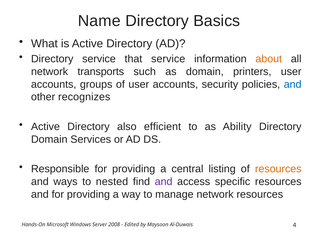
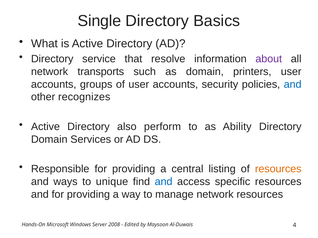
Name: Name -> Single (99, 21)
that service: service -> resolve (168, 59)
about colour: orange -> purple (269, 59)
efficient: efficient -> perform (162, 127)
nested: nested -> unique (112, 182)
and colour: purple -> blue (164, 182)
